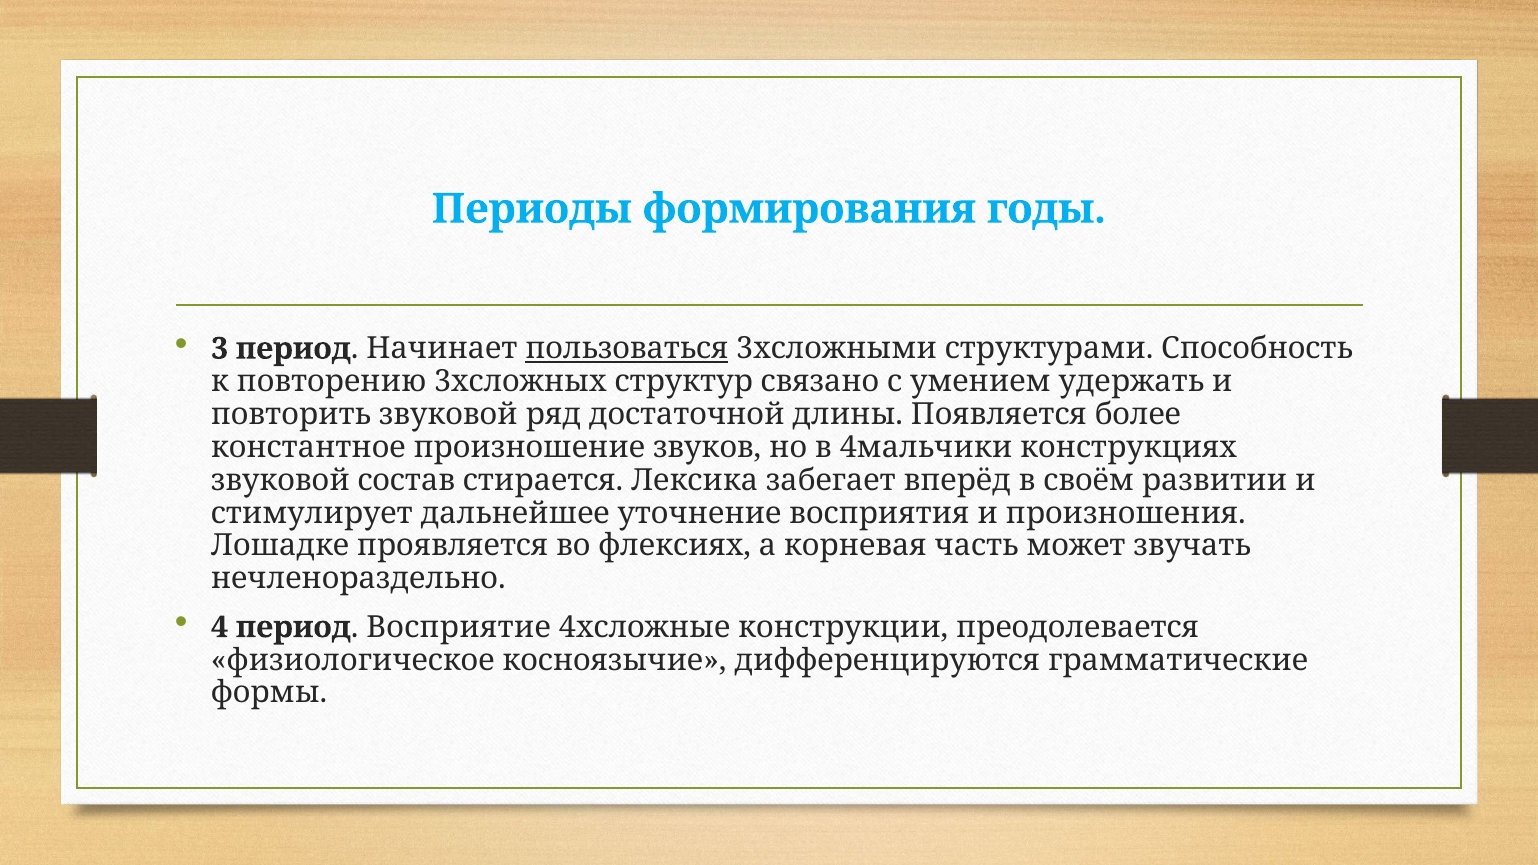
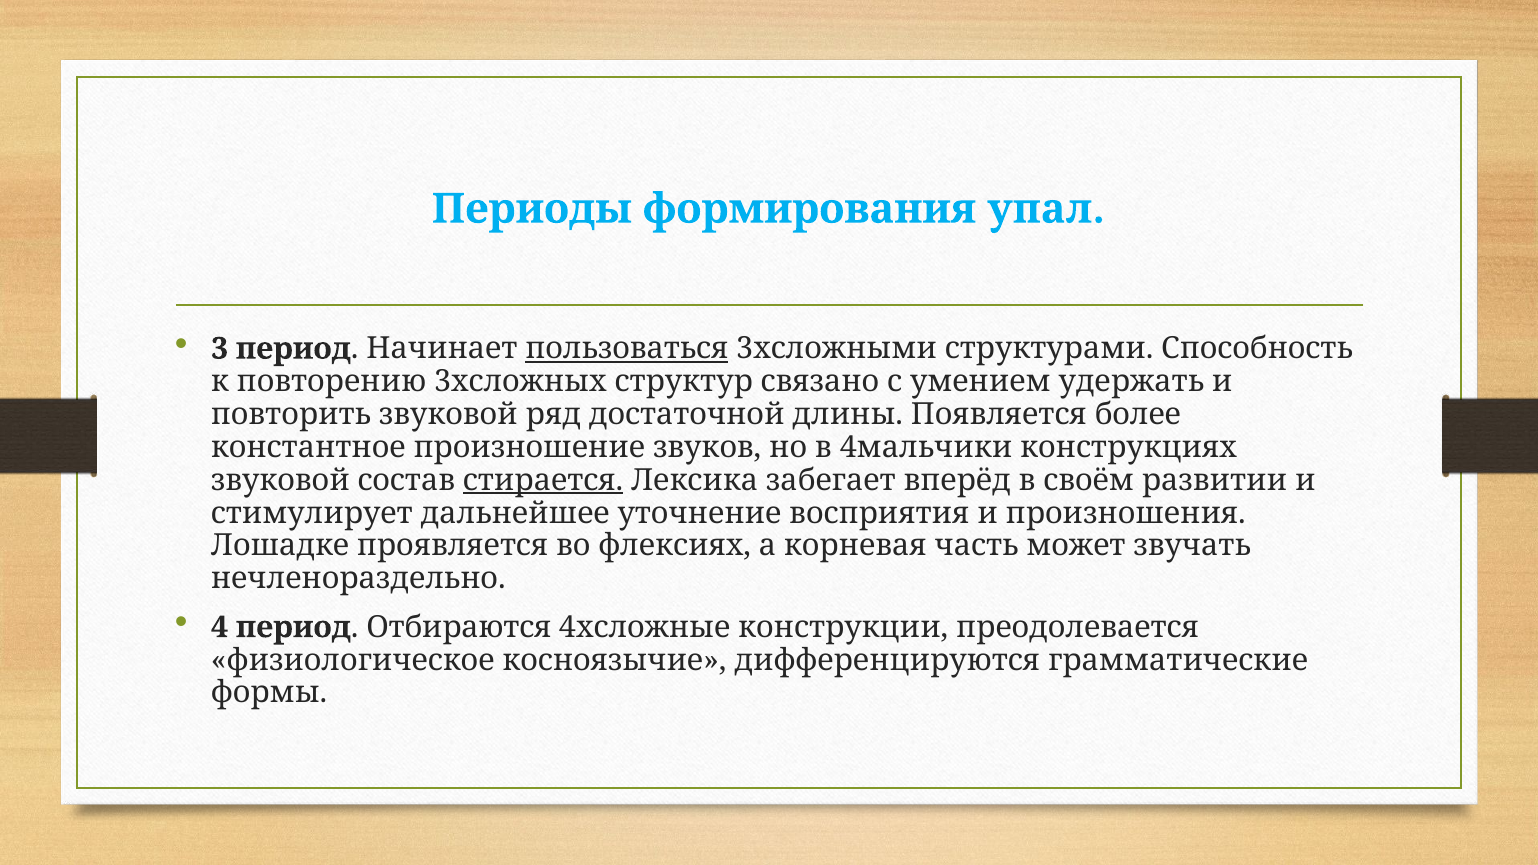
годы: годы -> упал (1046, 209)
стирается underline: none -> present (543, 480)
Восприятие: Восприятие -> Отбираются (459, 627)
